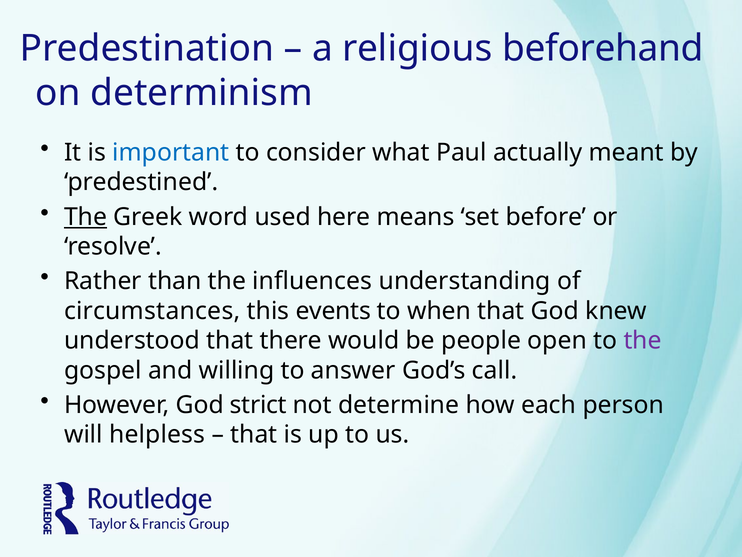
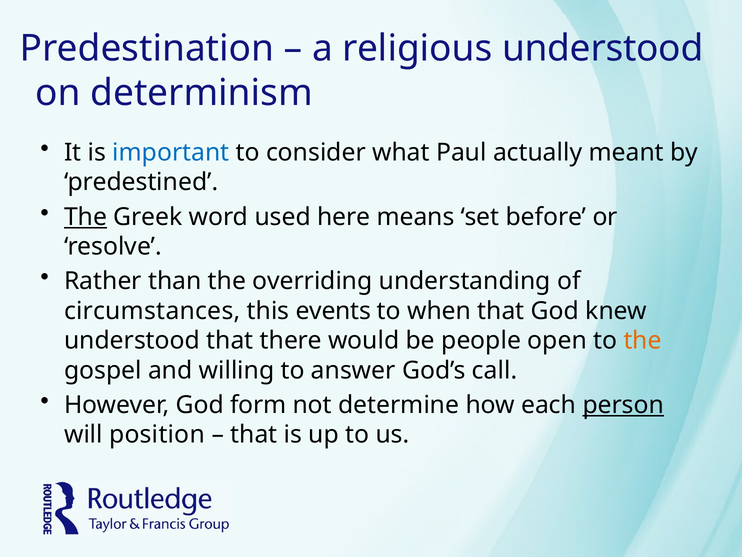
religious beforehand: beforehand -> understood (603, 48)
influences: influences -> overriding (312, 281)
the colour: purple -> orange (643, 340)
strict: strict -> form (258, 405)
person underline: none -> present (623, 405)
helpless: helpless -> position (157, 434)
